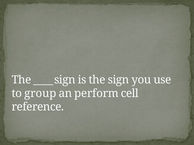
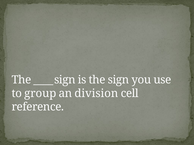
perform: perform -> division (96, 94)
